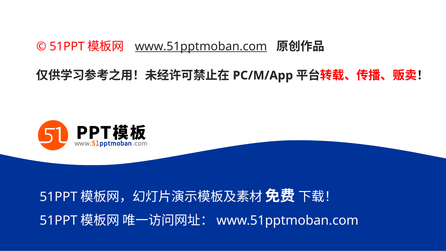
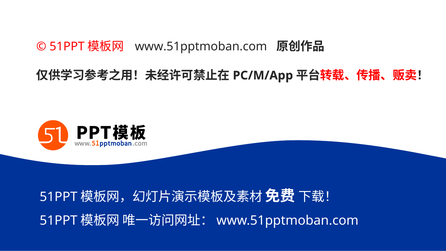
www.51pptmoban.com underline: present -> none (201, 46)
